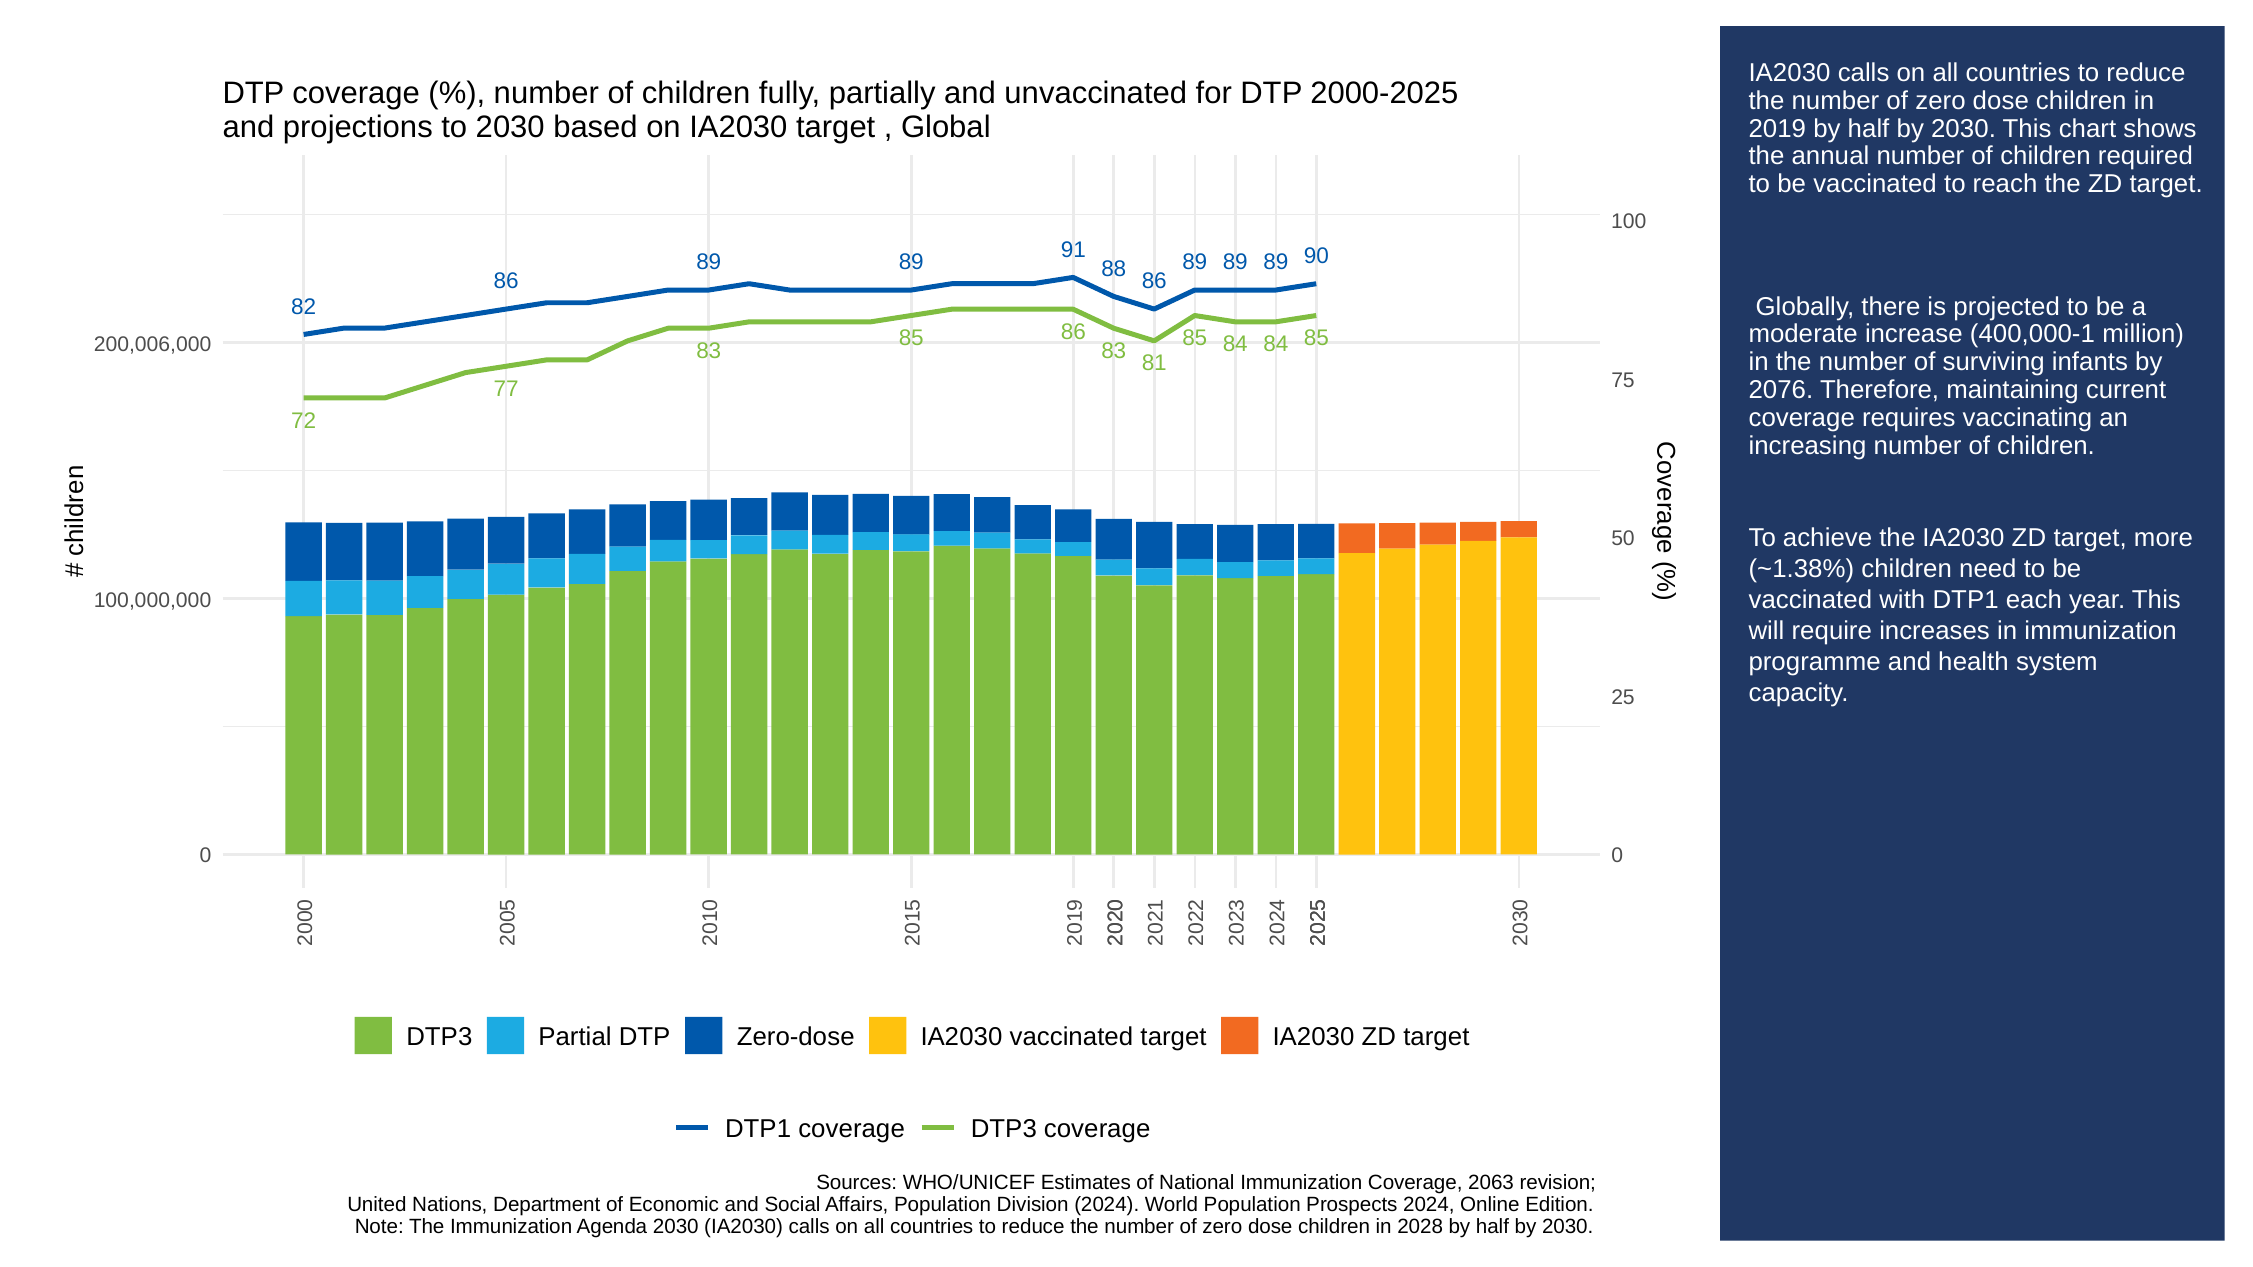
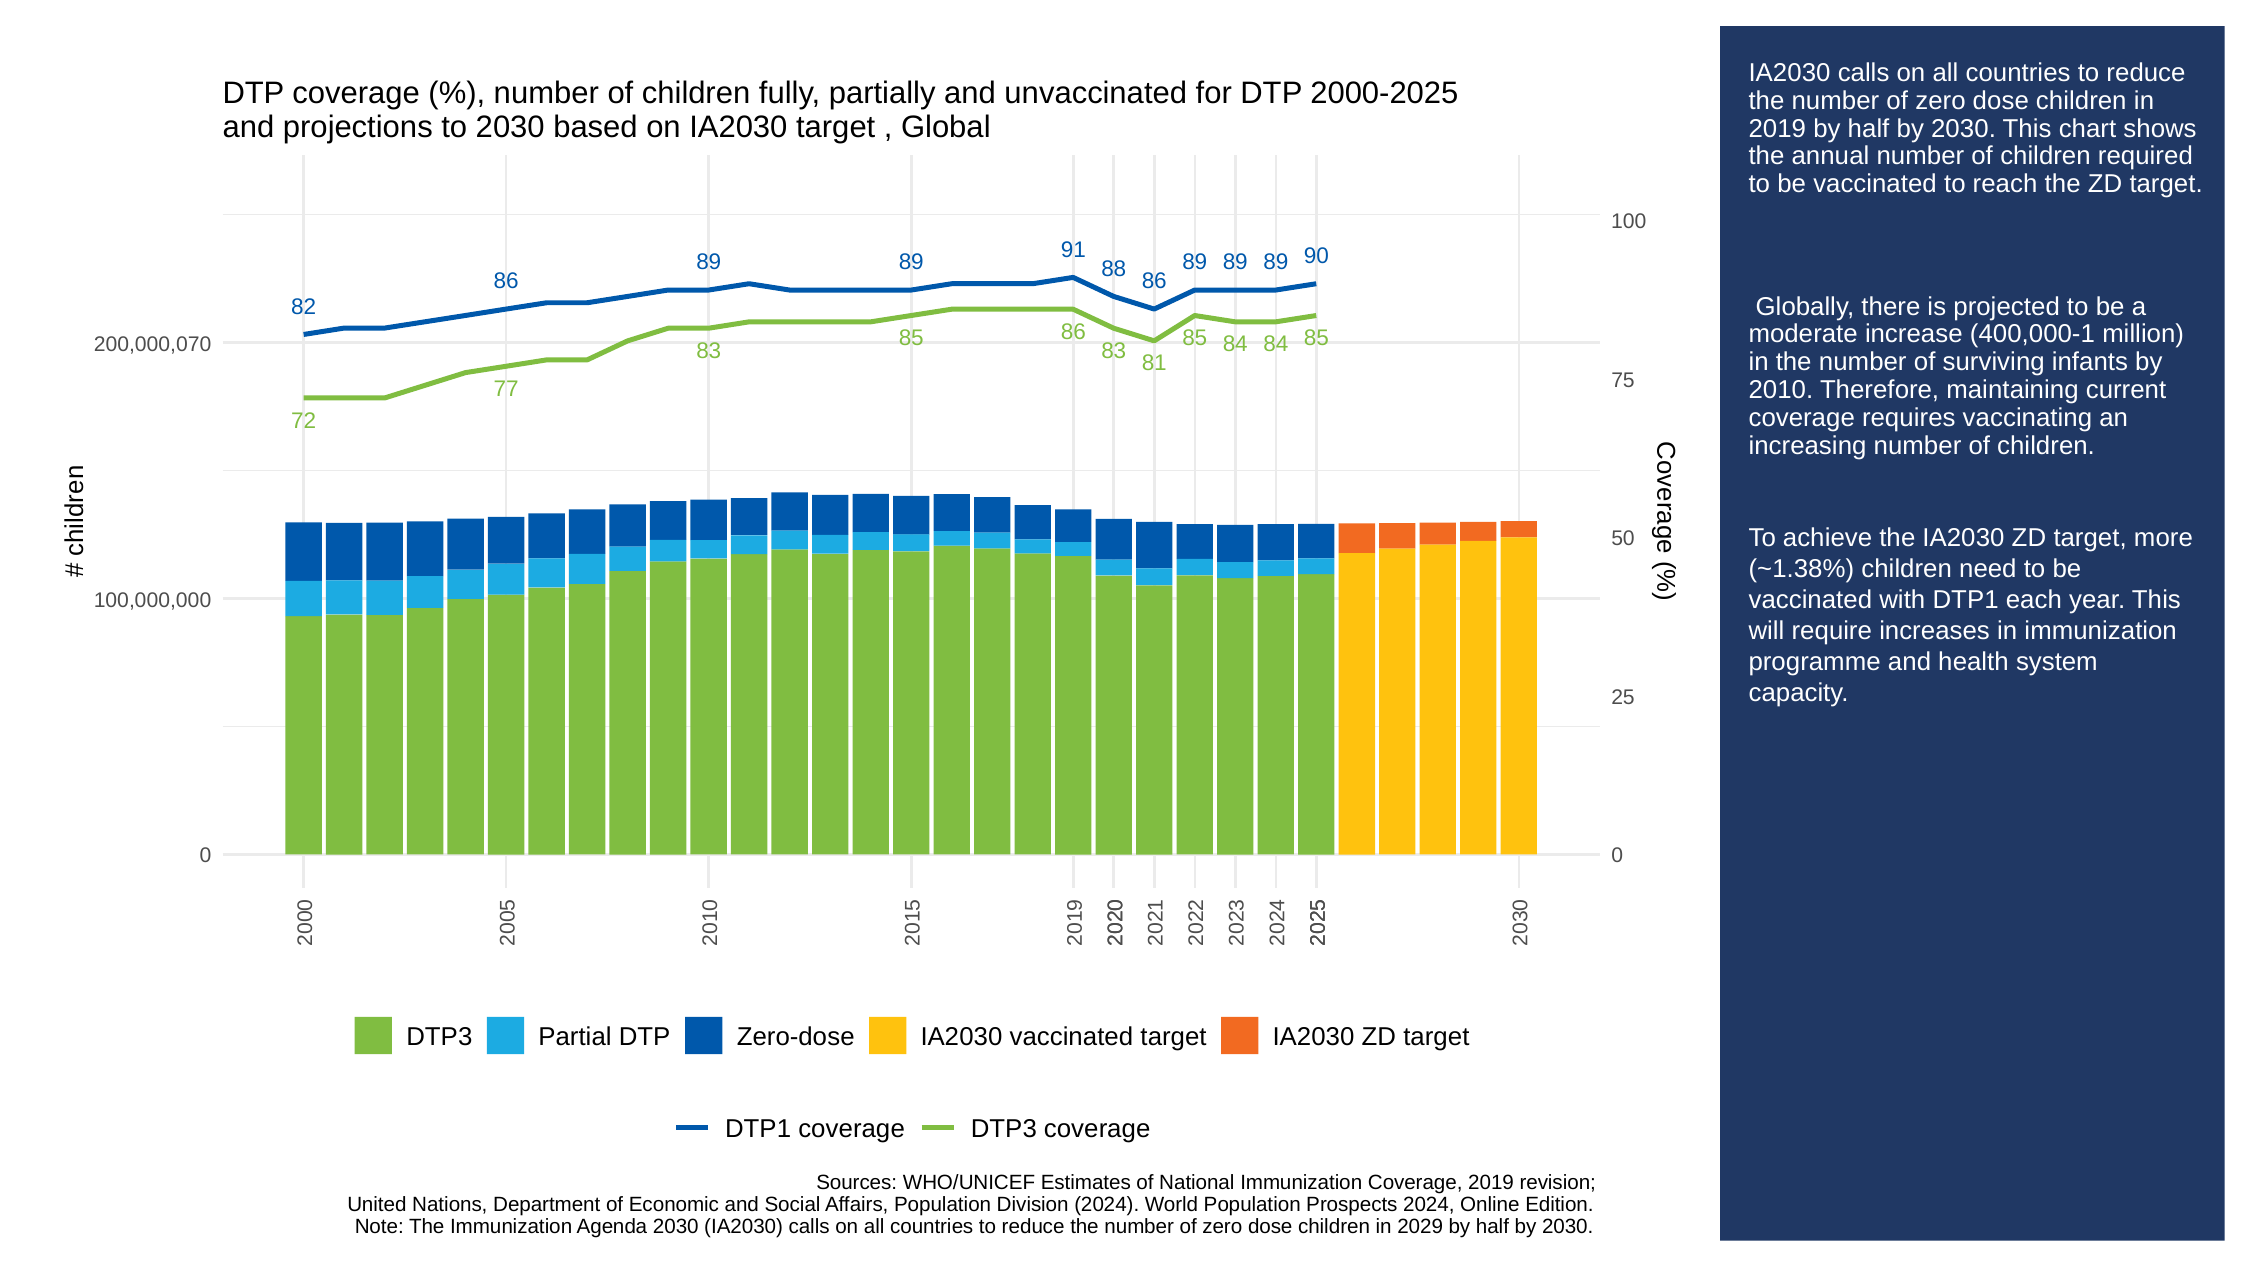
200,006,000: 200,006,000 -> 200,000,070 (153, 344)
2076: 2076 -> 2010 (1781, 390)
Coverage 2063: 2063 -> 2019 (1491, 1183)
2028: 2028 -> 2029 (1420, 1227)
